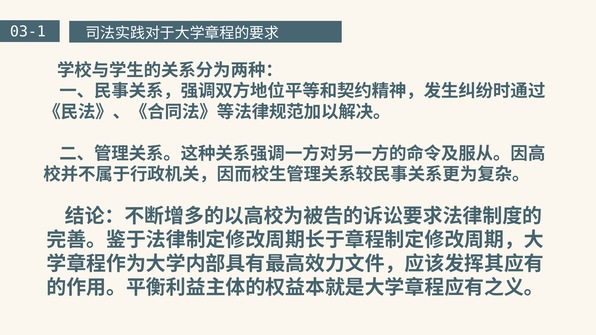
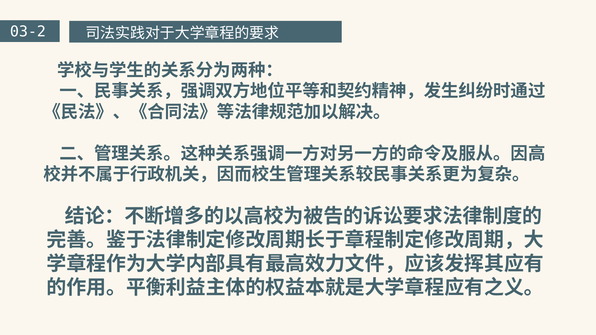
03-1: 03-1 -> 03-2 (28, 32)
